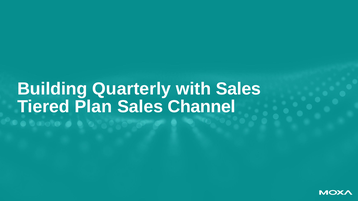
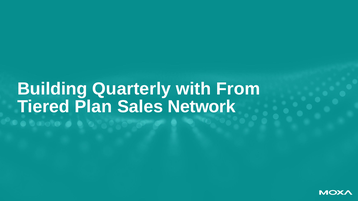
with Sales: Sales -> From (238, 89)
Channel: Channel -> Network (202, 107)
